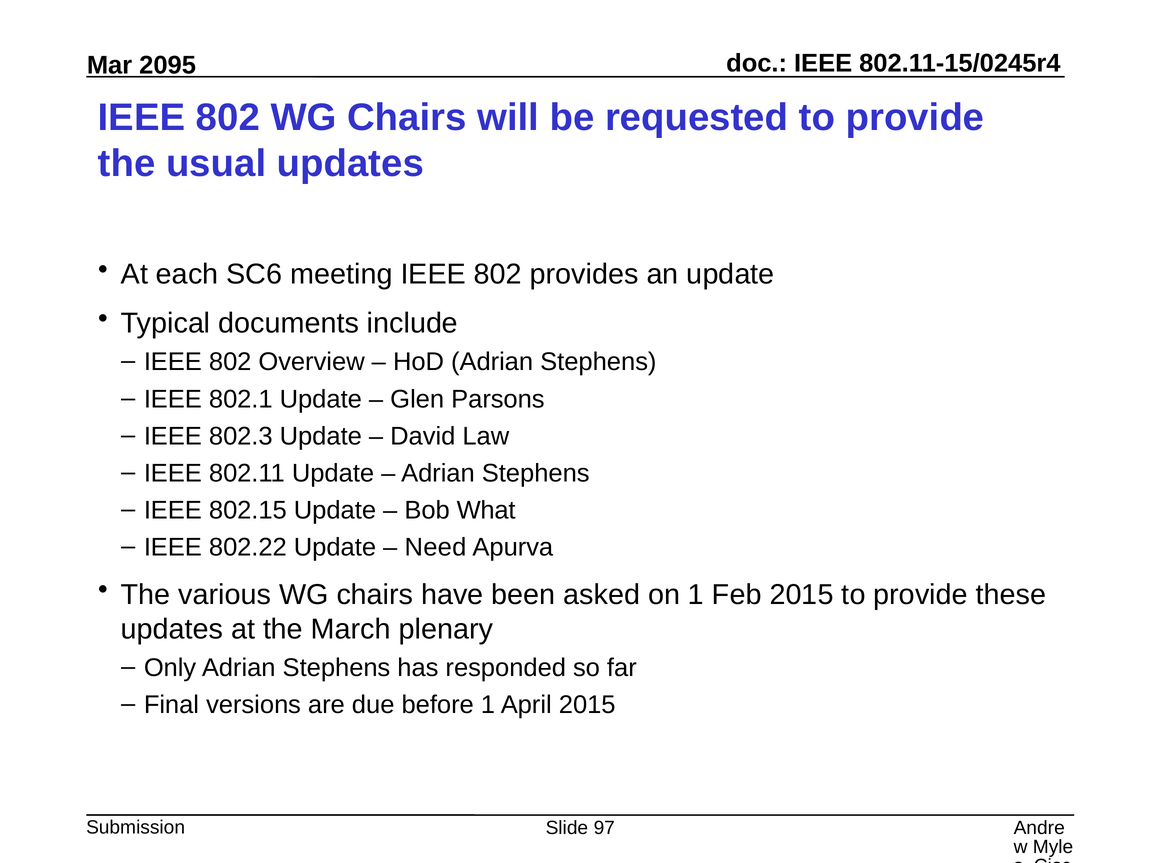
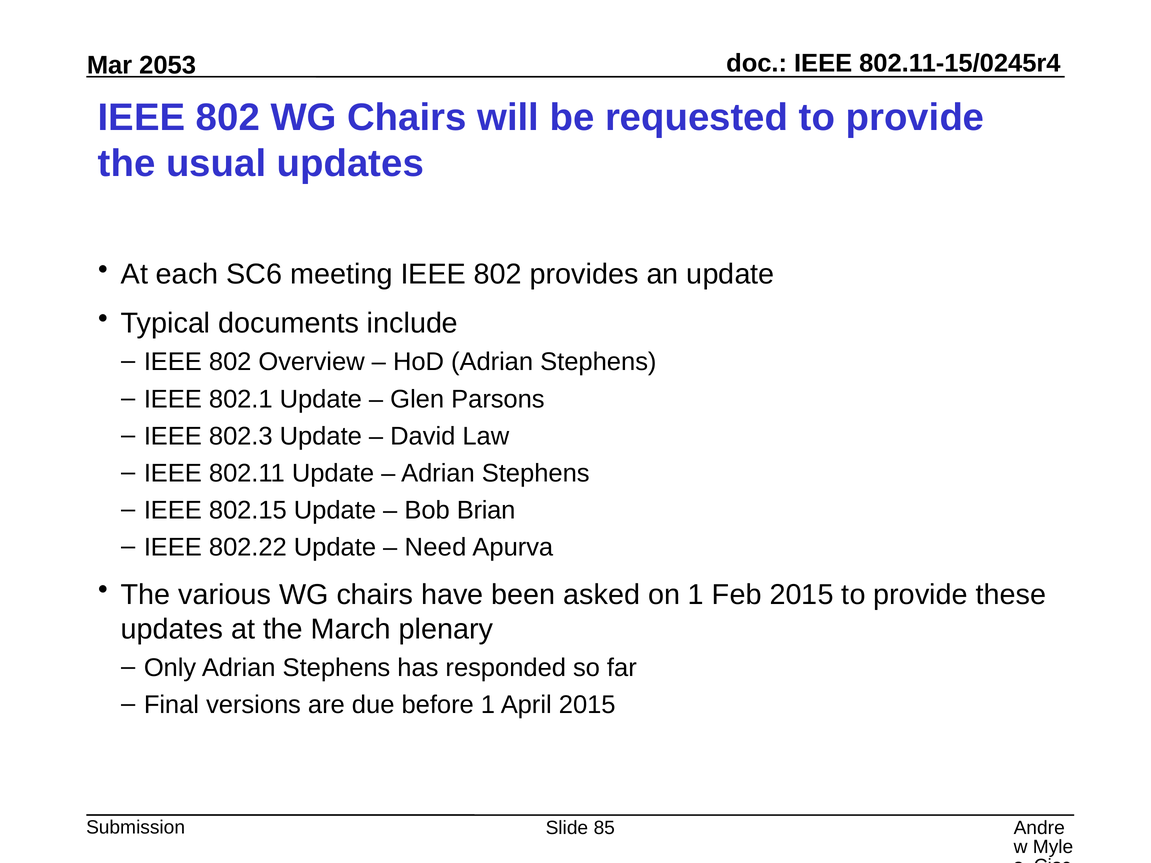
2095: 2095 -> 2053 (168, 65)
What: What -> Brian (486, 510)
97: 97 -> 85 (604, 828)
